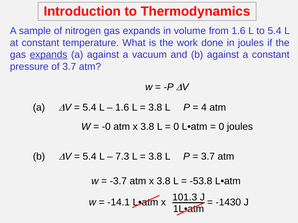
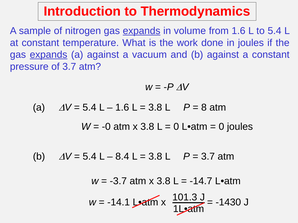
expands underline: none -> present (142, 31)
4: 4 -> 8 (204, 108)
7.3: 7.3 -> 8.4 (122, 157)
-53.8: -53.8 -> -14.7 (201, 182)
